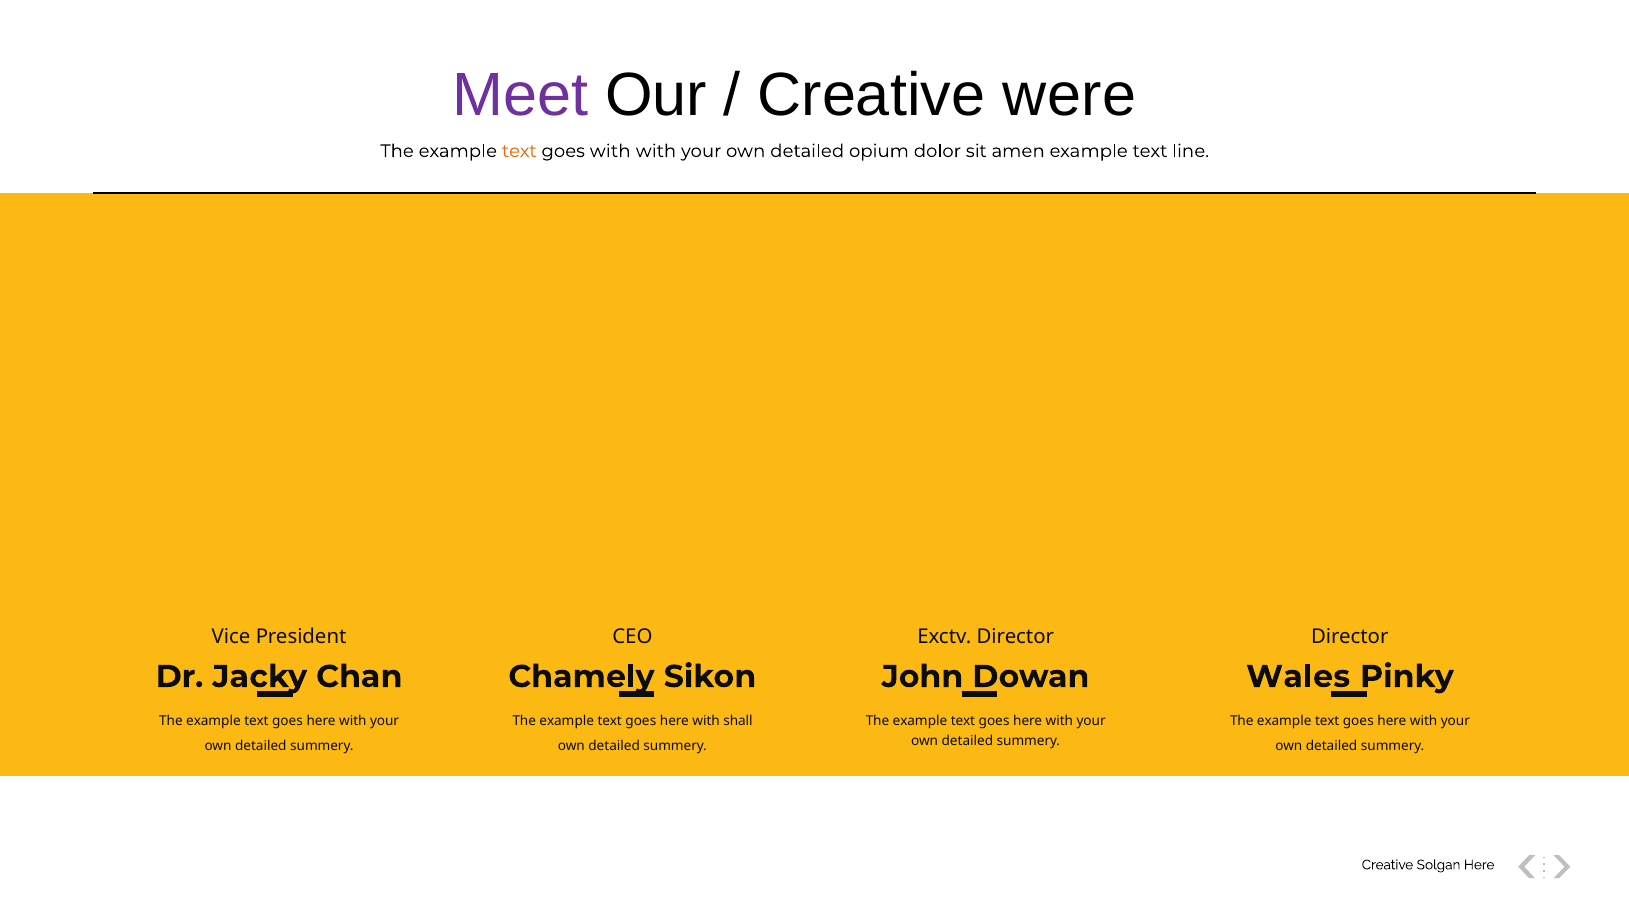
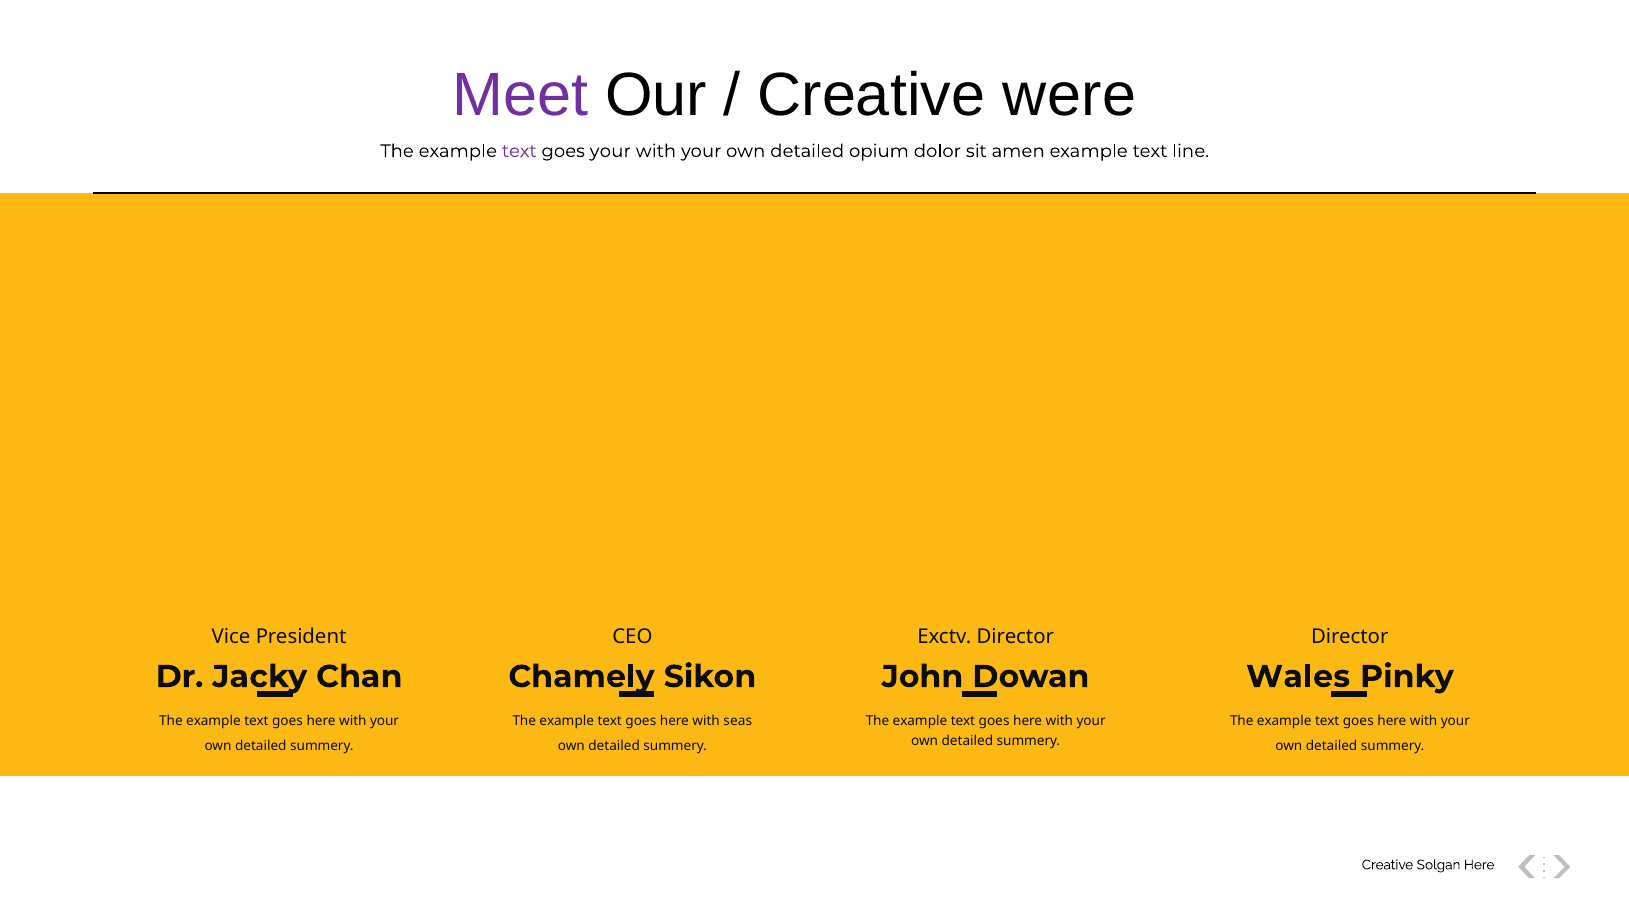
text colour: orange -> purple (519, 151)
goes with: with -> your (610, 151)
shall: shall -> seas (738, 721)
